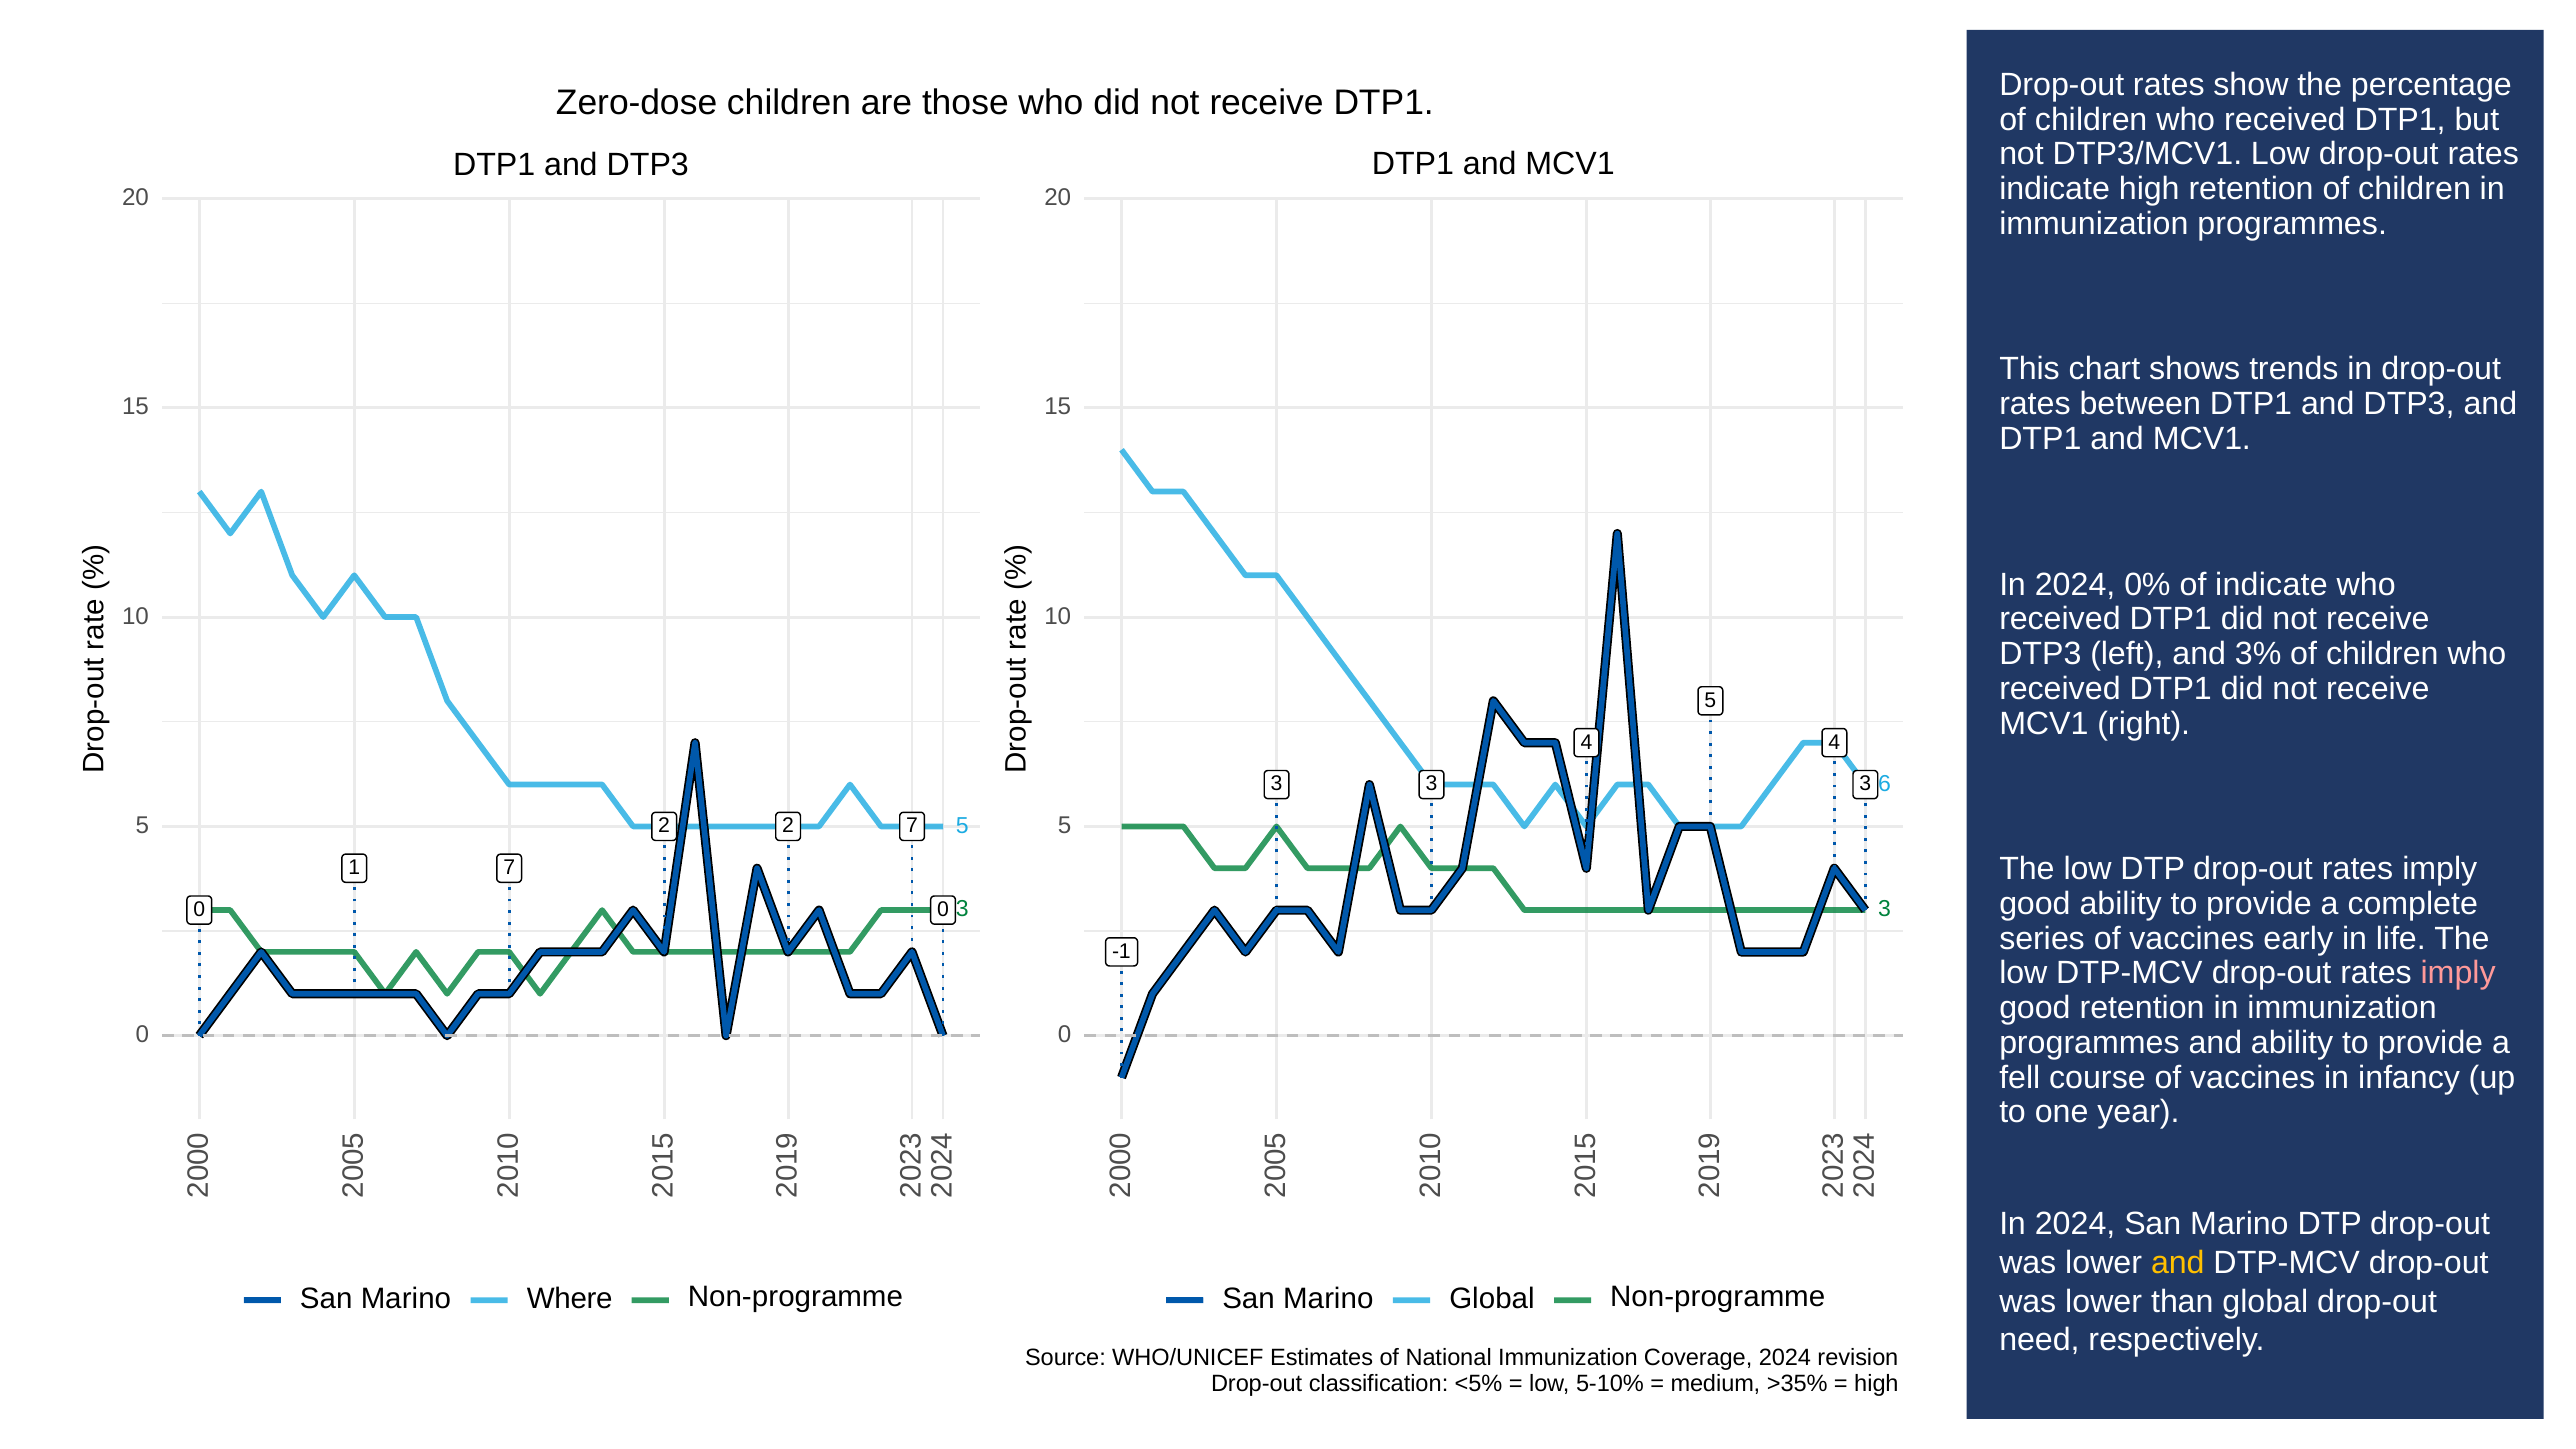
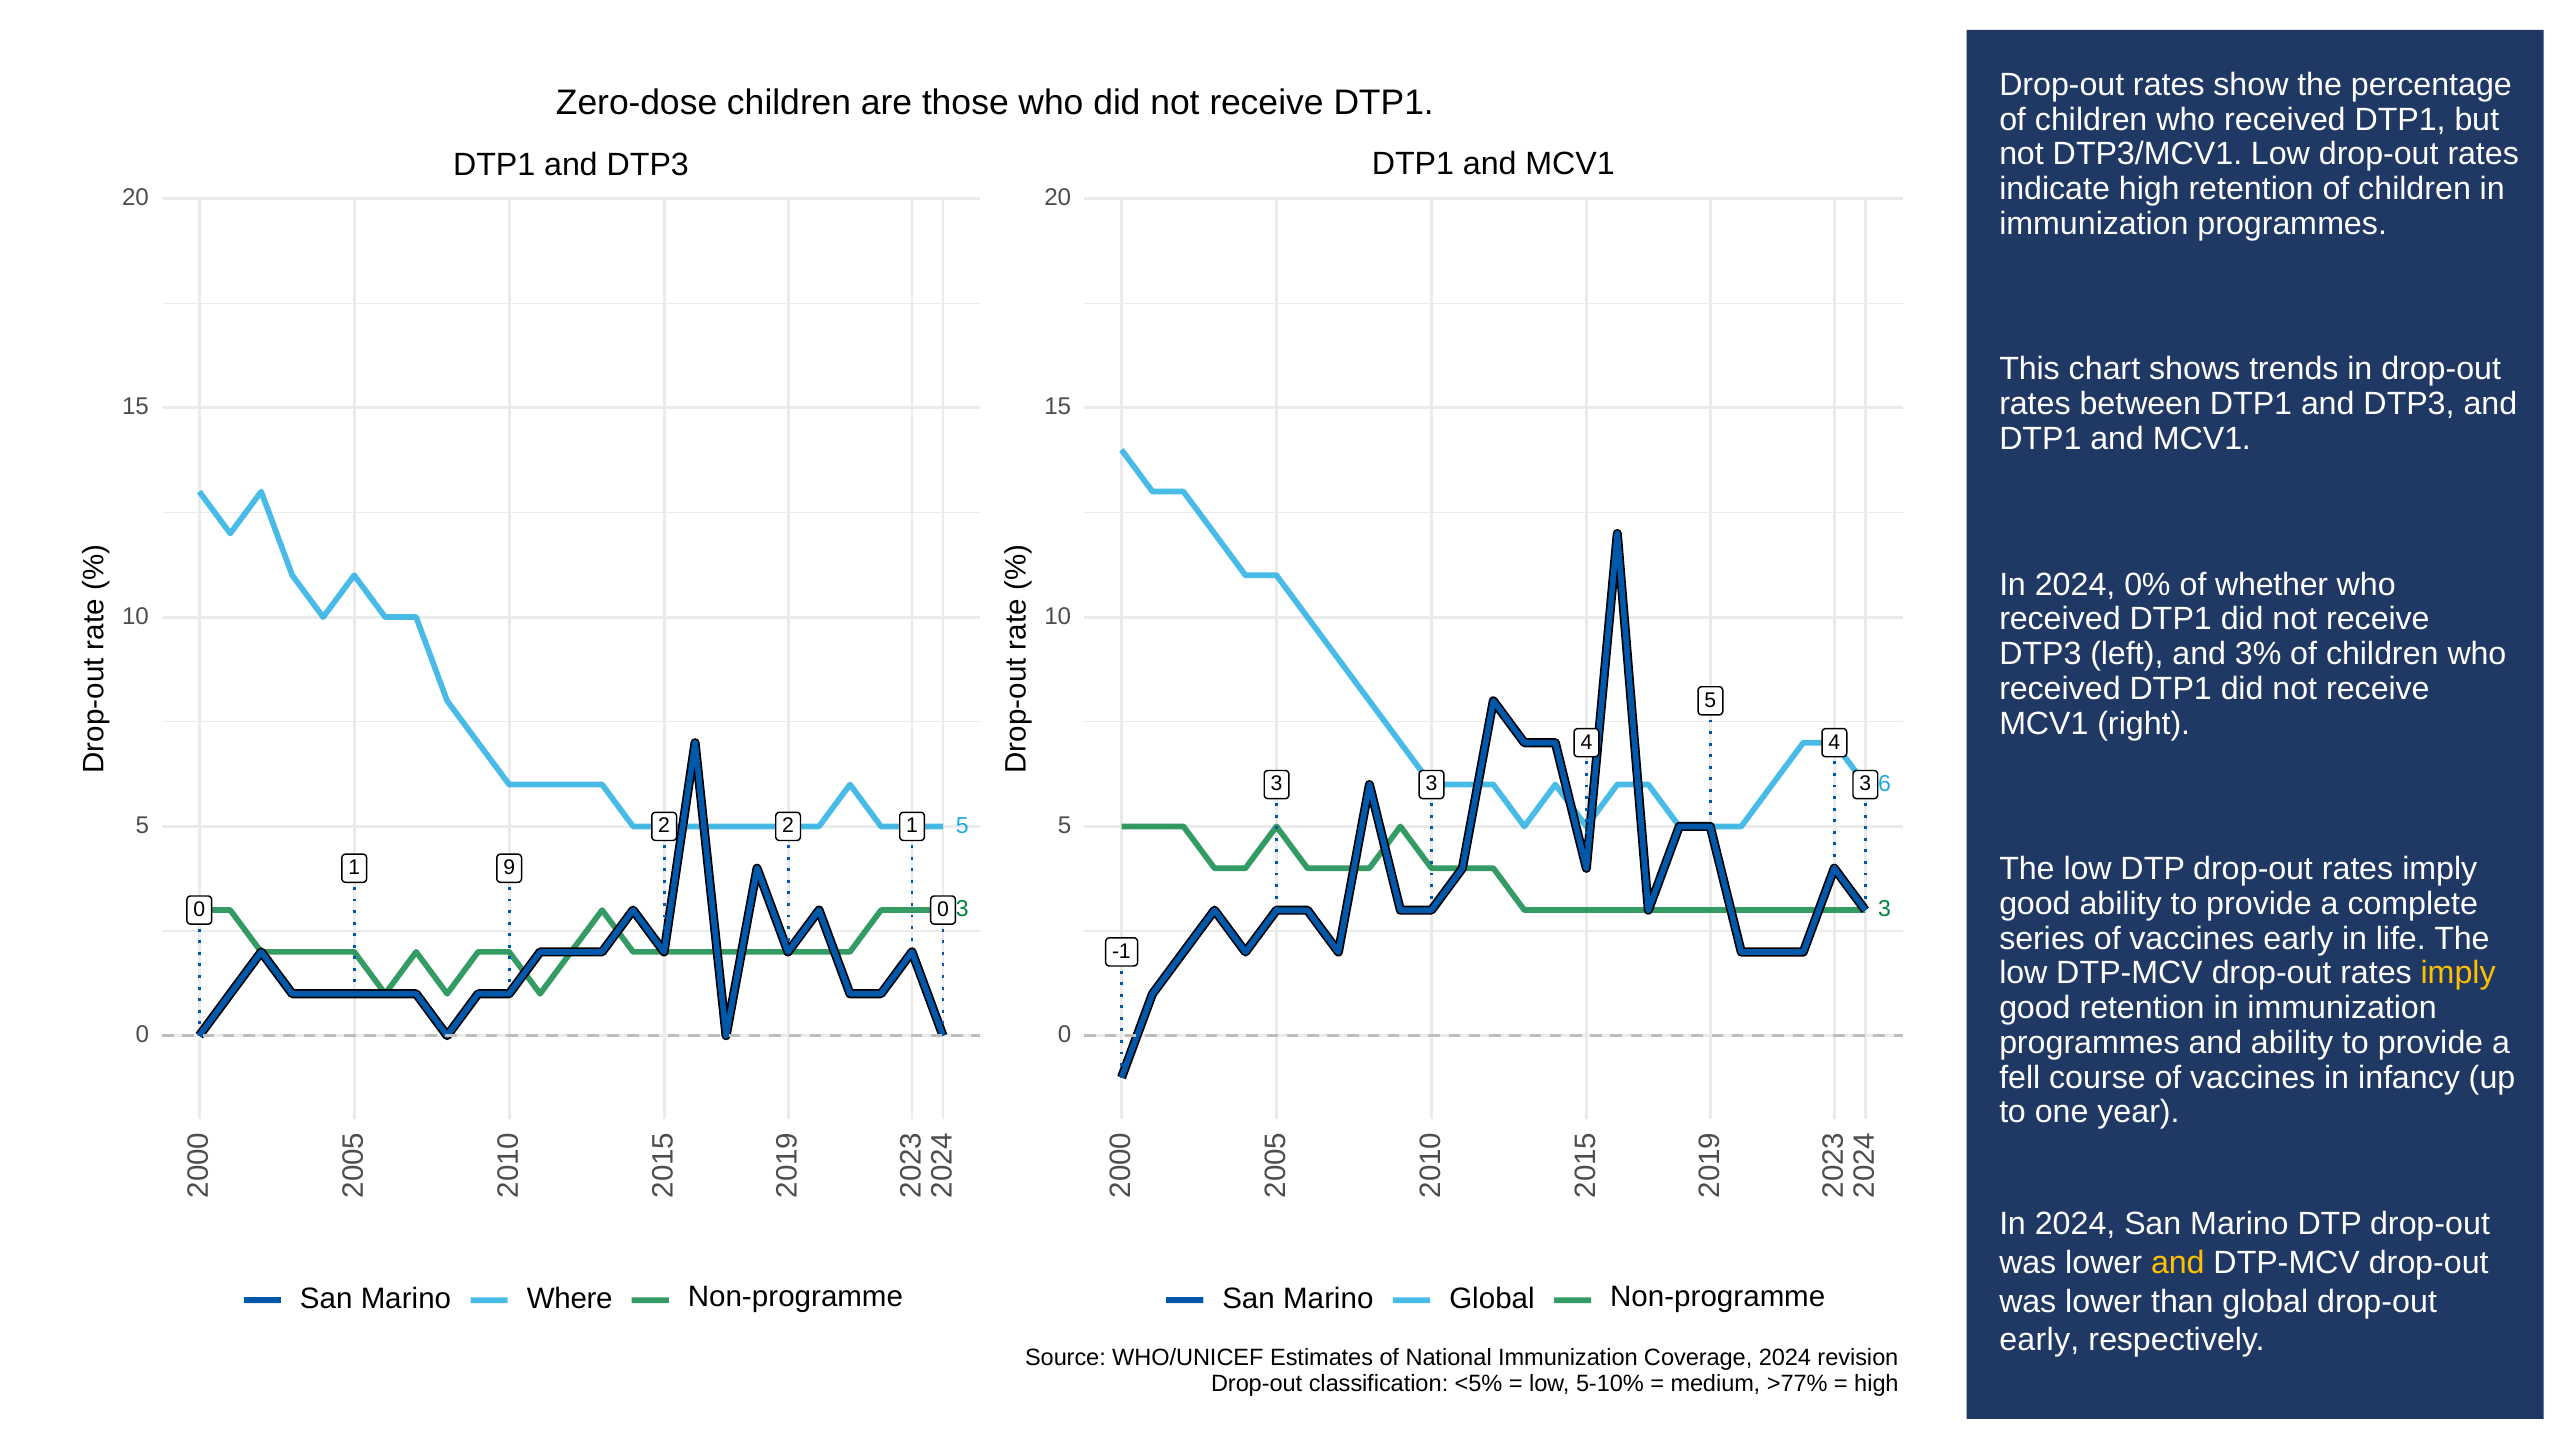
of indicate: indicate -> whether (2272, 584)
2 7: 7 -> 1 (912, 826)
7: 7 -> 9 (509, 868)
imply colour: pink -> yellow (2458, 973)
need: need -> early (2039, 1340)
>35%: >35% -> >77% (1797, 1383)
